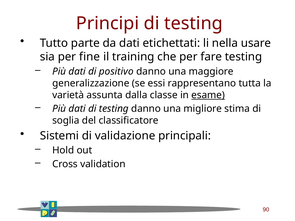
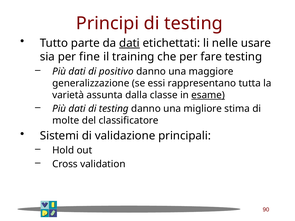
dati underline: none -> present (129, 43)
nella: nella -> nelle (225, 43)
soglia: soglia -> molte (66, 121)
